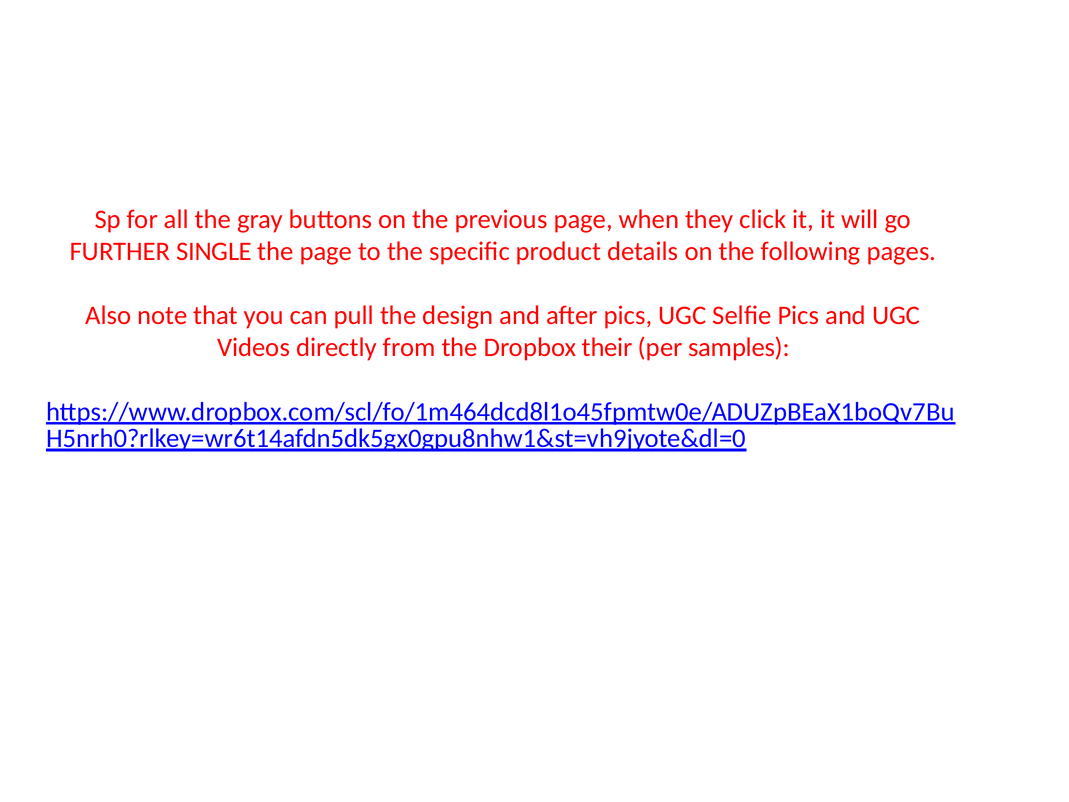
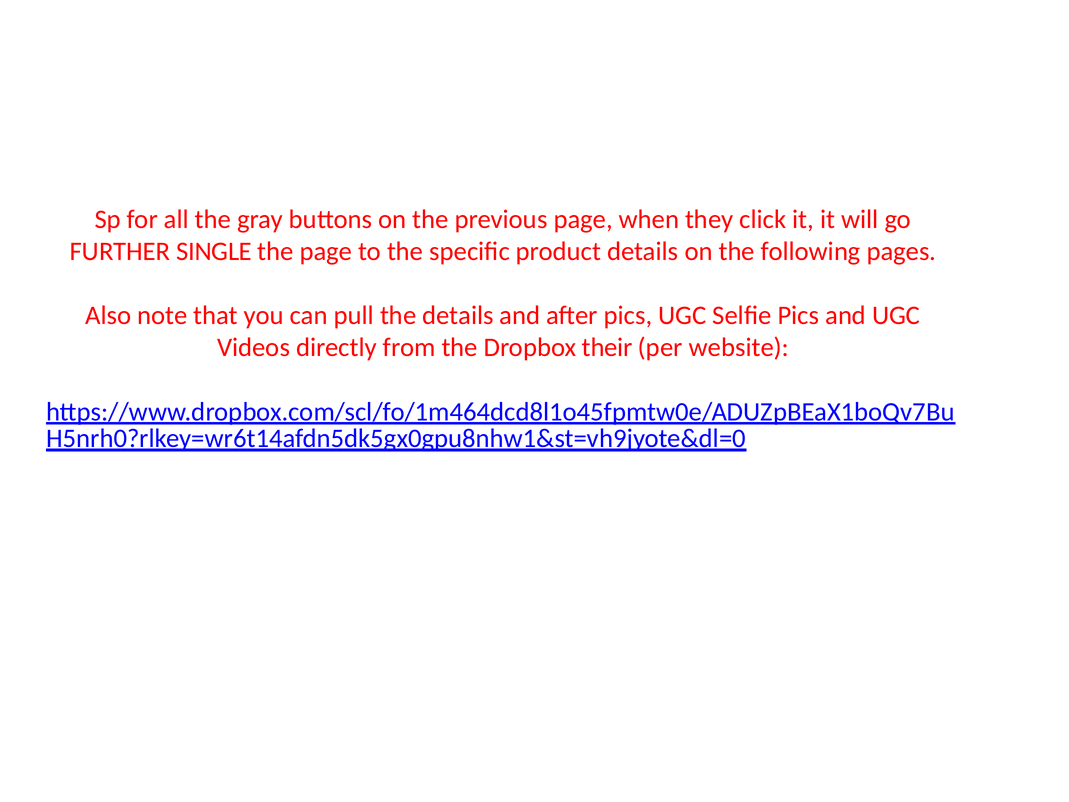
the design: design -> details (458, 315)
samples: samples -> website (739, 347)
